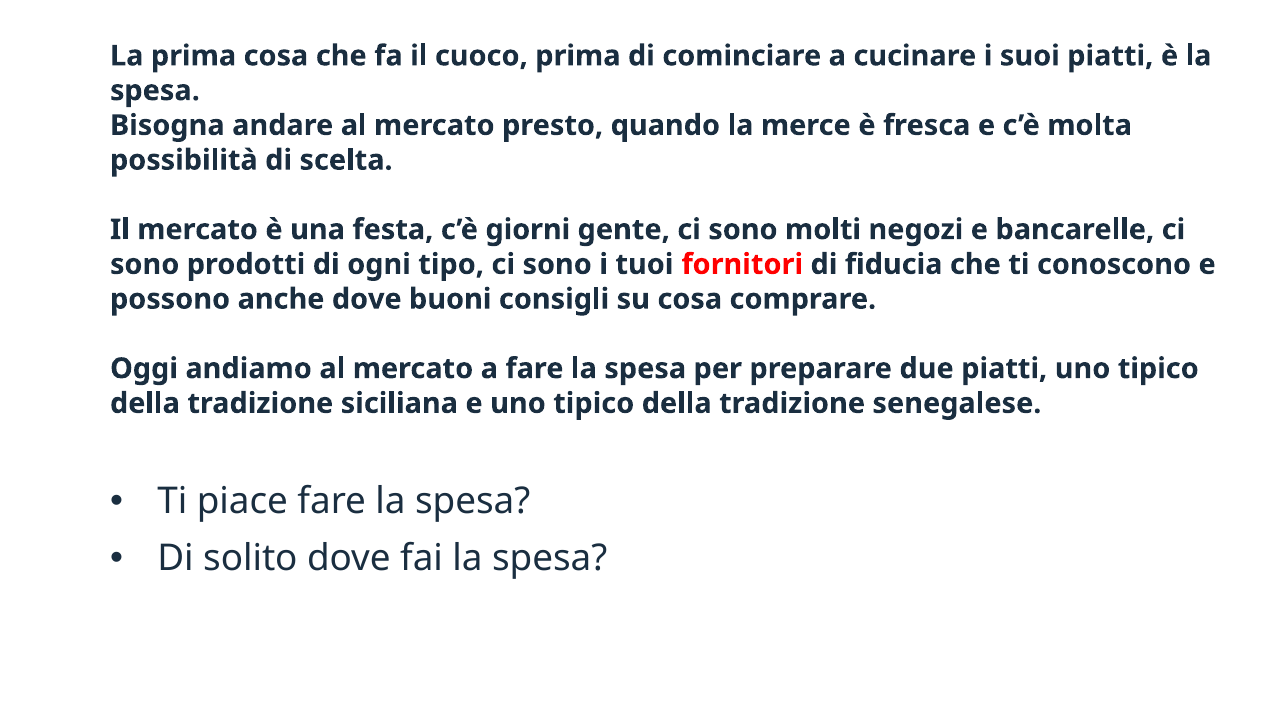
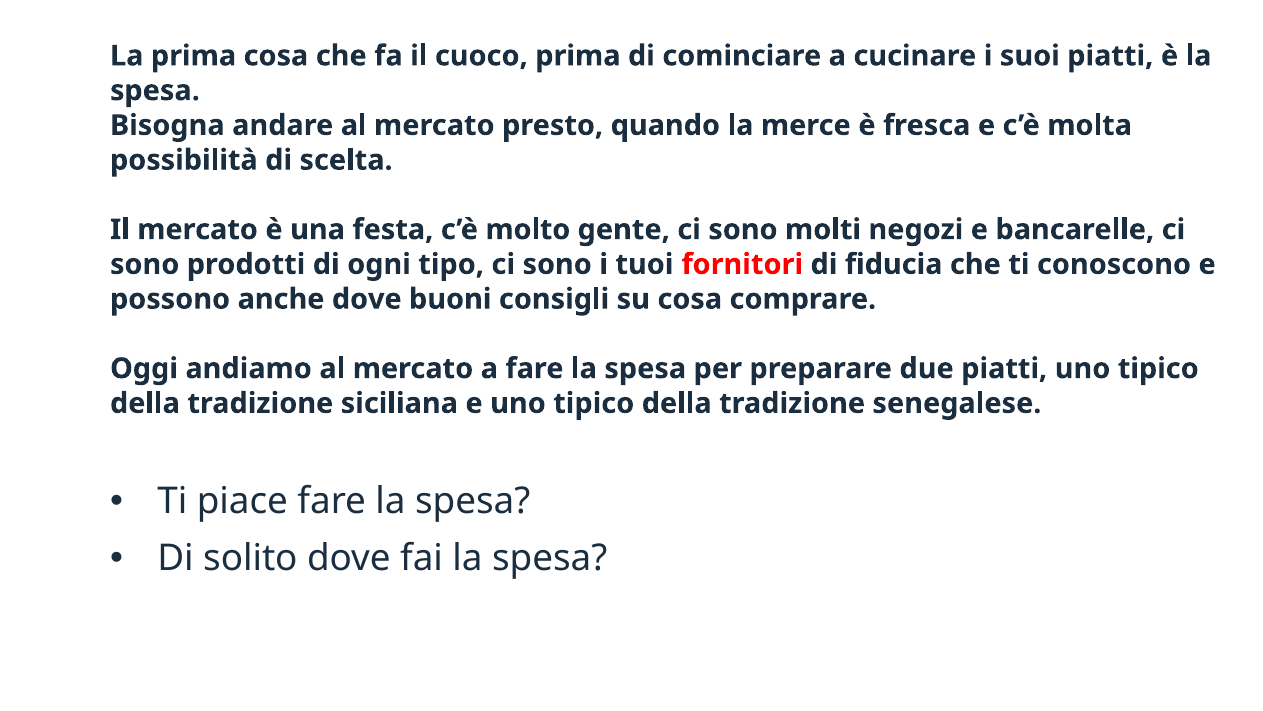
giorni: giorni -> molto (528, 229)
